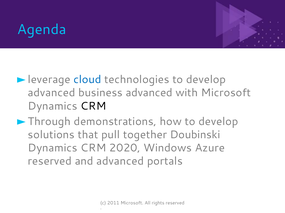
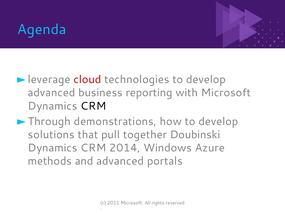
cloud colour: blue -> red (87, 80)
business advanced: advanced -> reporting (149, 93)
2020: 2020 -> 2014 (125, 148)
reserved: reserved -> methods (50, 162)
